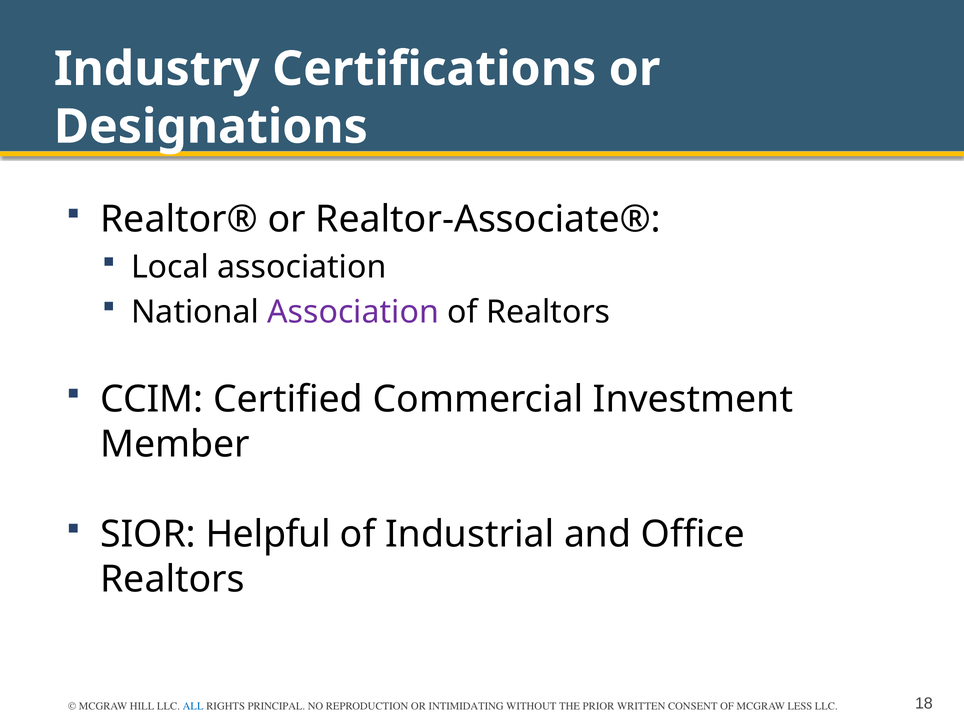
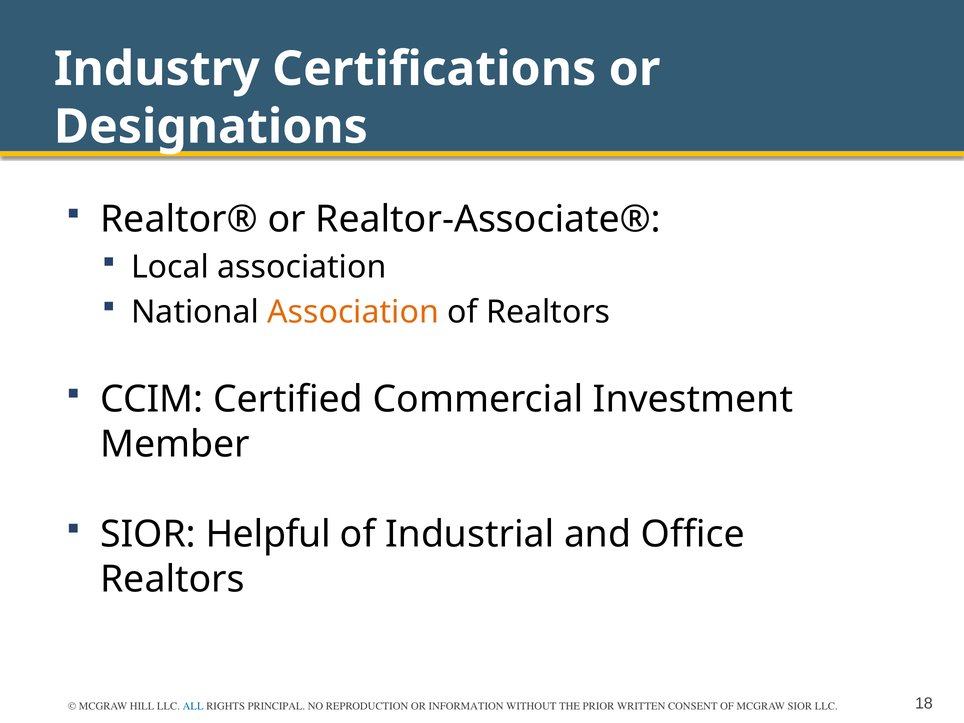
Association colour: purple -> orange (353, 312)
INTIMIDATING: INTIMIDATING -> INFORMATION (466, 706)
MCGRAW LESS: LESS -> SIOR (800, 706)
